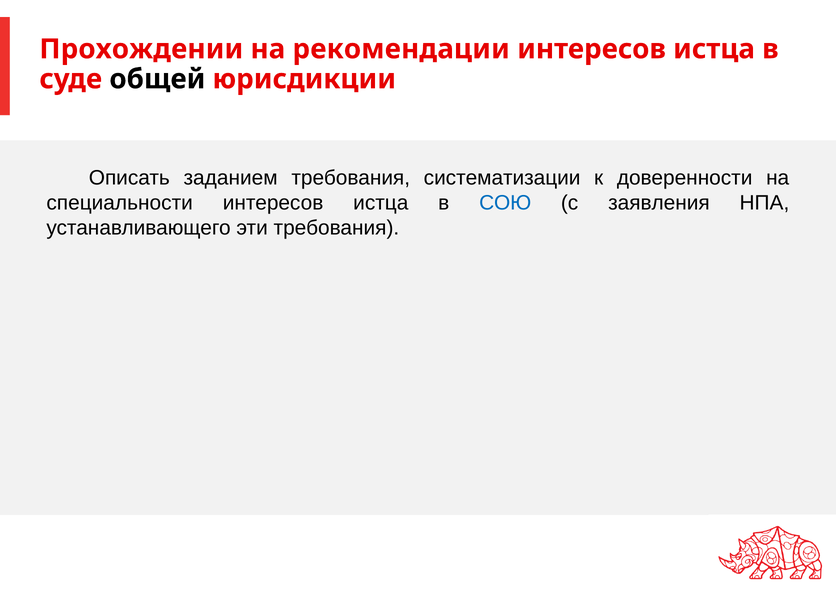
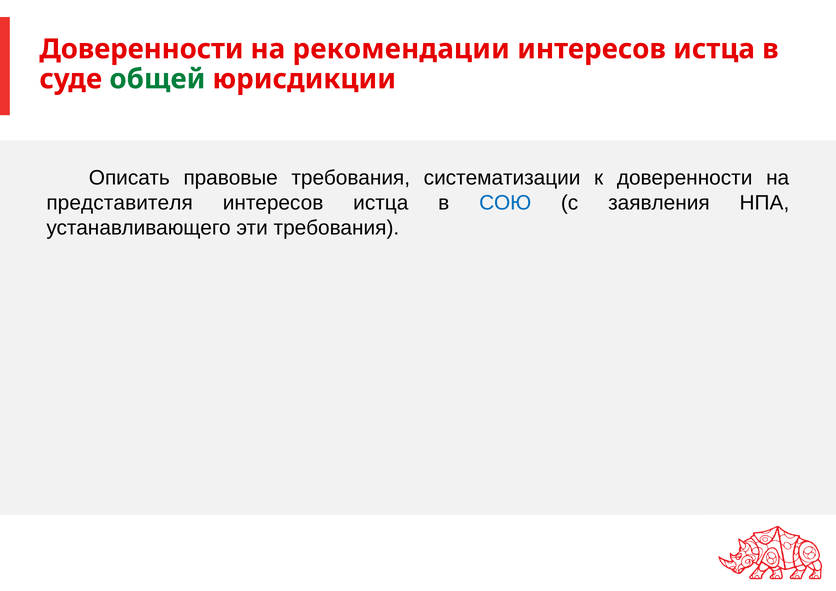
Прохождении: Прохождении -> Доверенности (141, 49)
общей colour: black -> green (157, 79)
заданием: заданием -> правовые (231, 178)
специальности: специальности -> представителя (120, 203)
